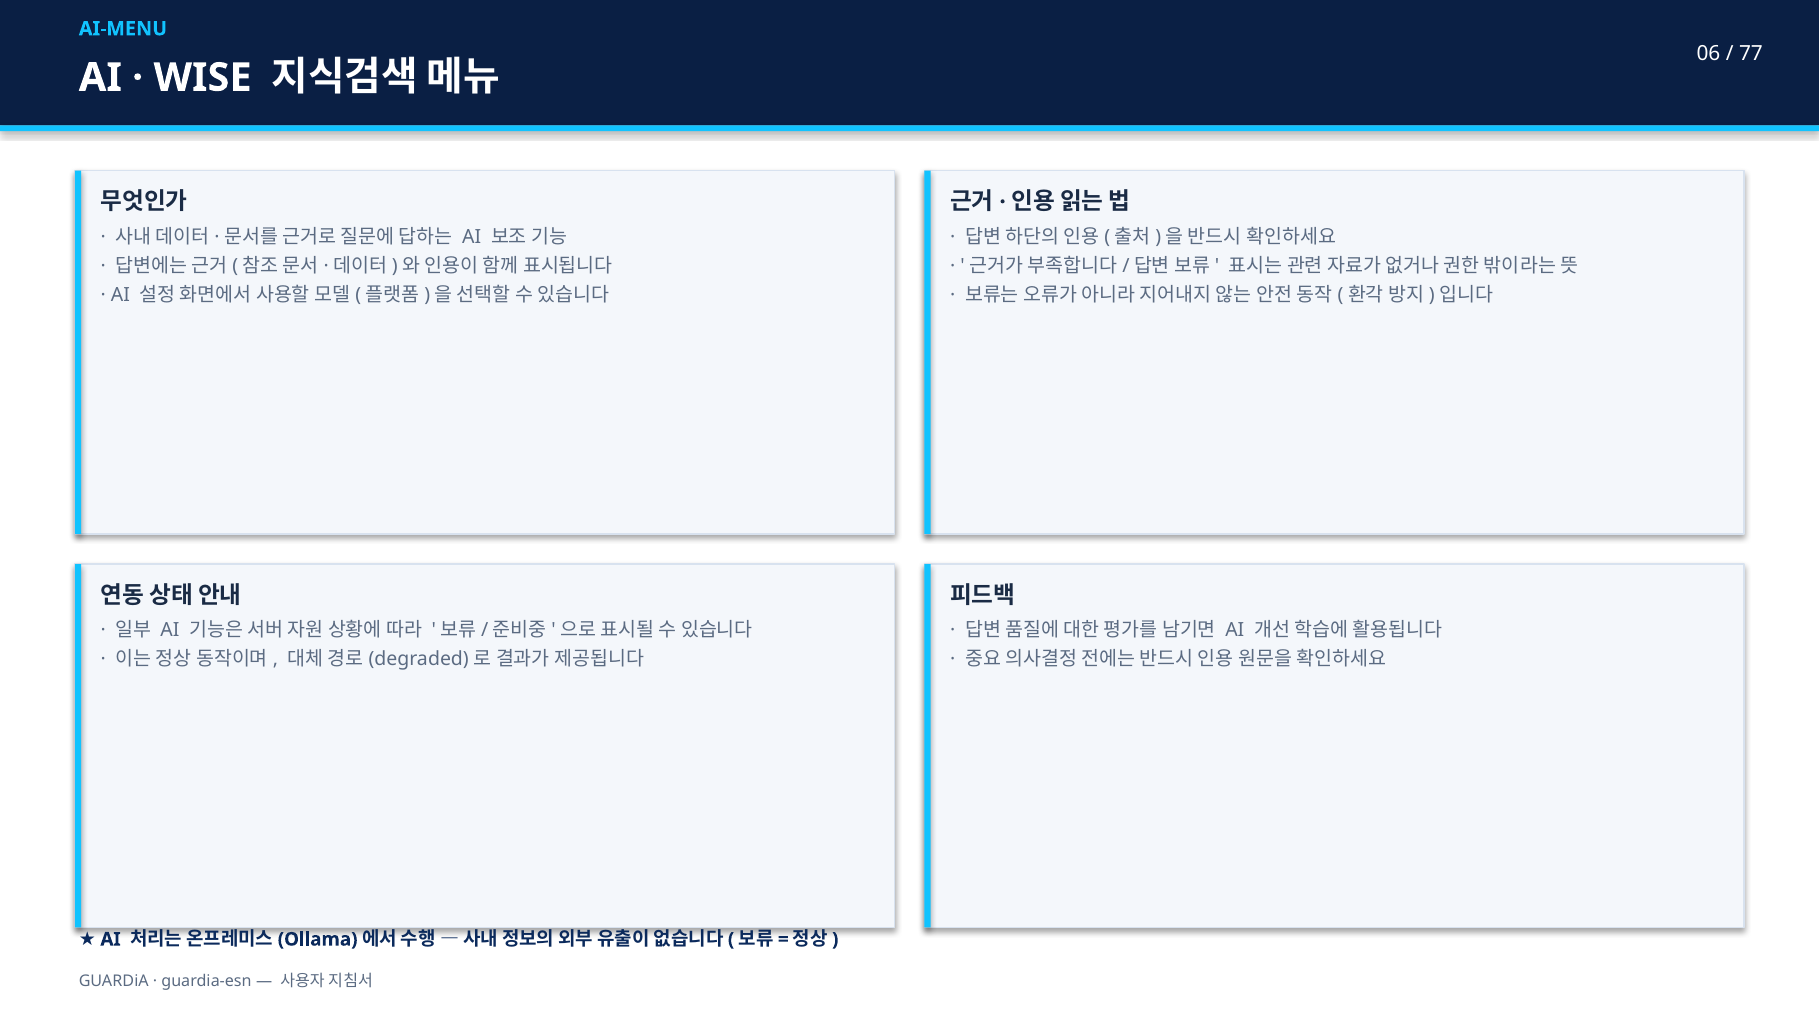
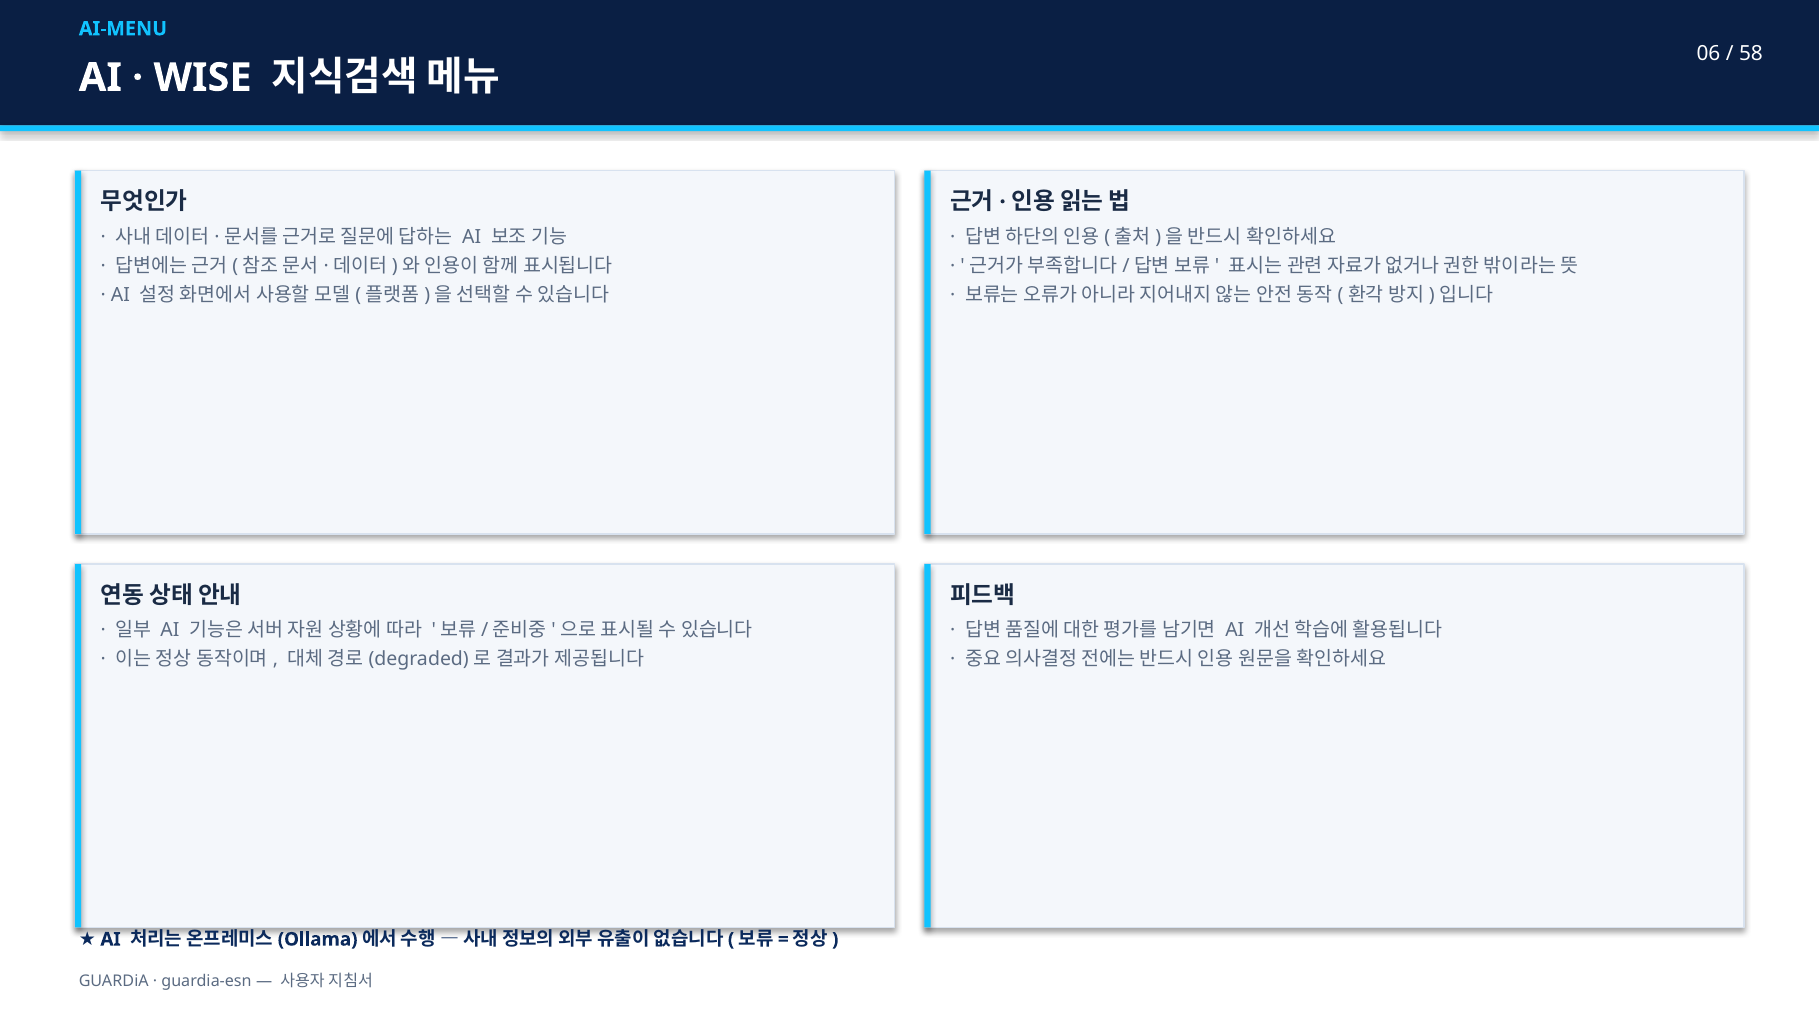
77: 77 -> 58 (1751, 54)
